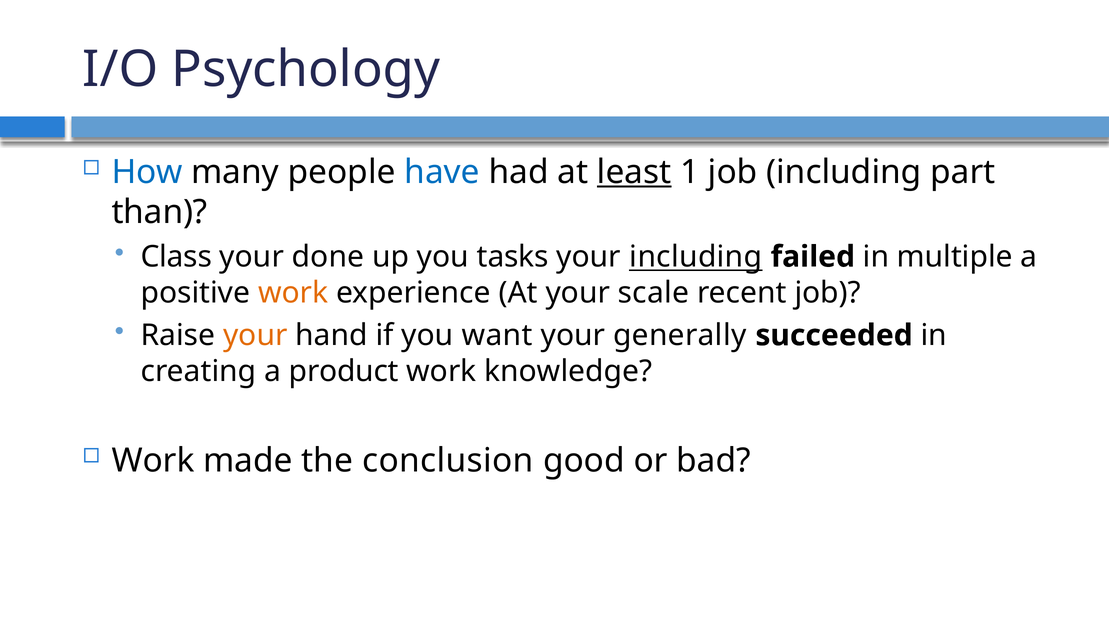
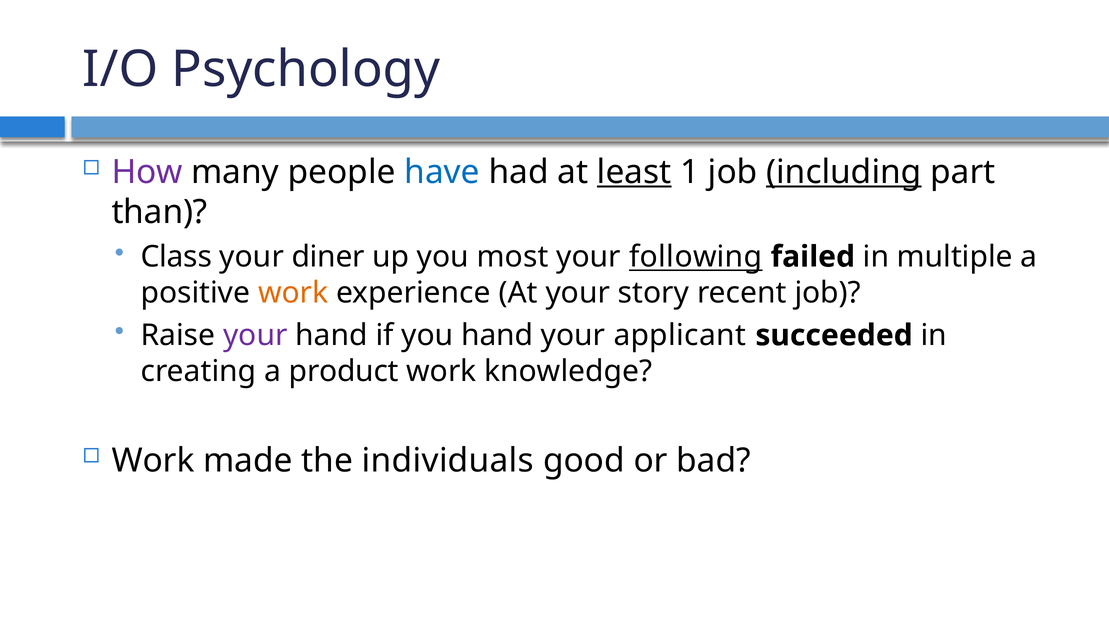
How colour: blue -> purple (147, 172)
including underline: none -> present (844, 172)
done: done -> diner (328, 257)
tasks: tasks -> most (513, 257)
your including: including -> following (696, 257)
scale: scale -> story (654, 293)
your colour: orange -> purple (255, 335)
you want: want -> hand (497, 335)
generally: generally -> applicant (680, 335)
conclusion: conclusion -> individuals (448, 460)
